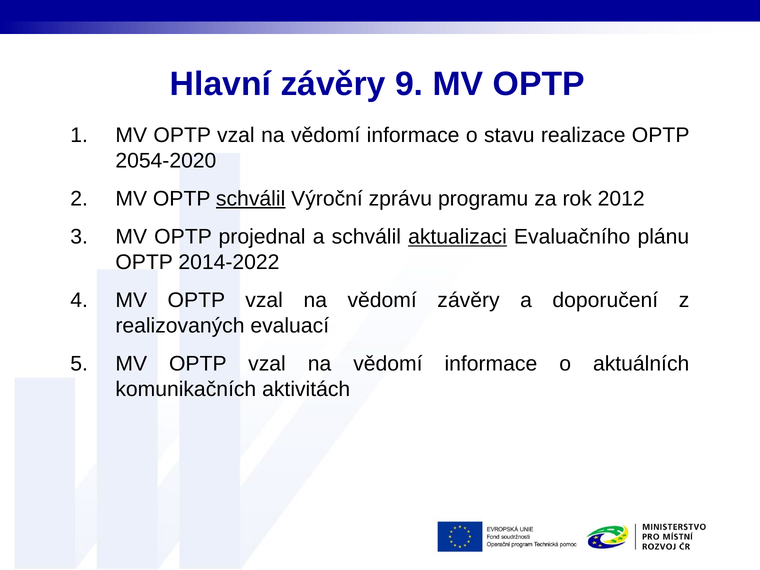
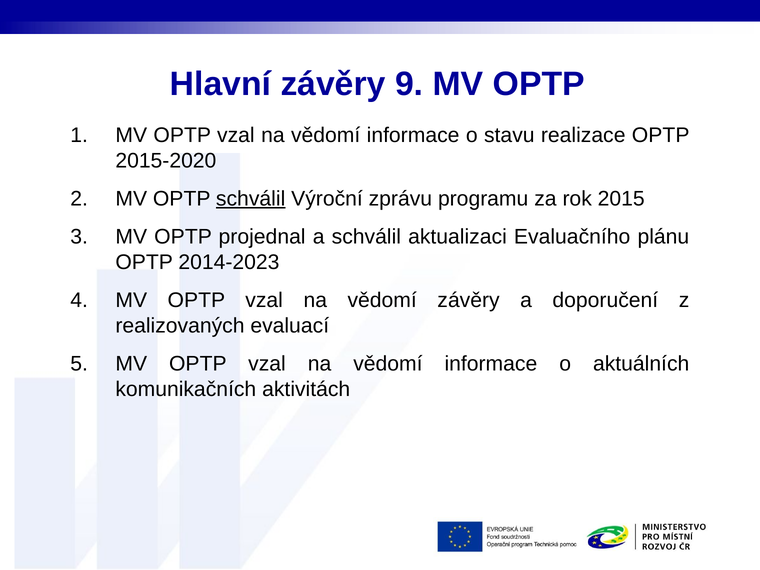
2054-2020: 2054-2020 -> 2015-2020 (166, 161)
2012: 2012 -> 2015 (621, 199)
aktualizaci underline: present -> none (457, 237)
2014-2022: 2014-2022 -> 2014-2023 (229, 262)
